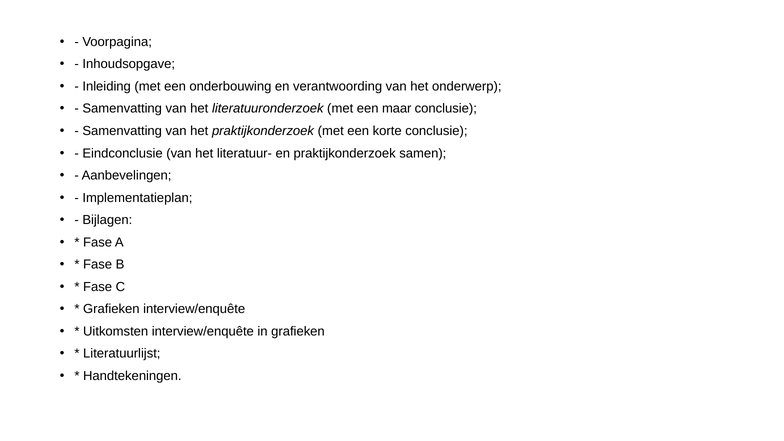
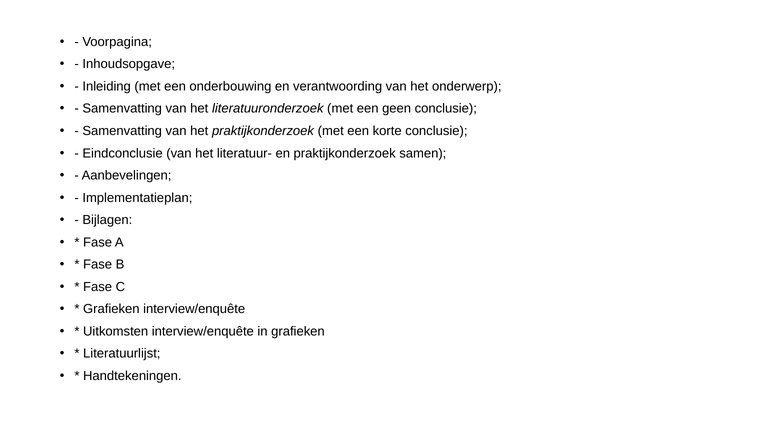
maar: maar -> geen (397, 109)
